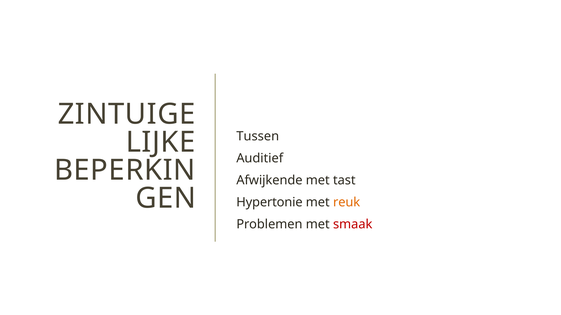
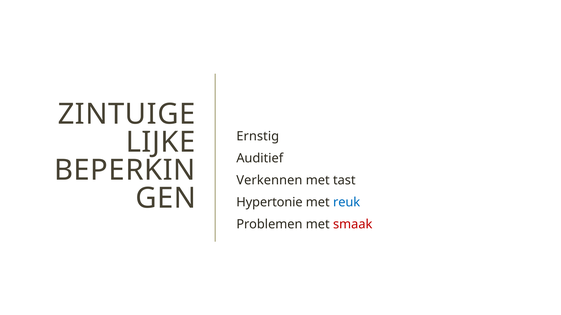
Tussen: Tussen -> Ernstig (258, 136)
Afwijkende: Afwijkende -> Verkennen (269, 181)
reuk colour: orange -> blue (347, 203)
